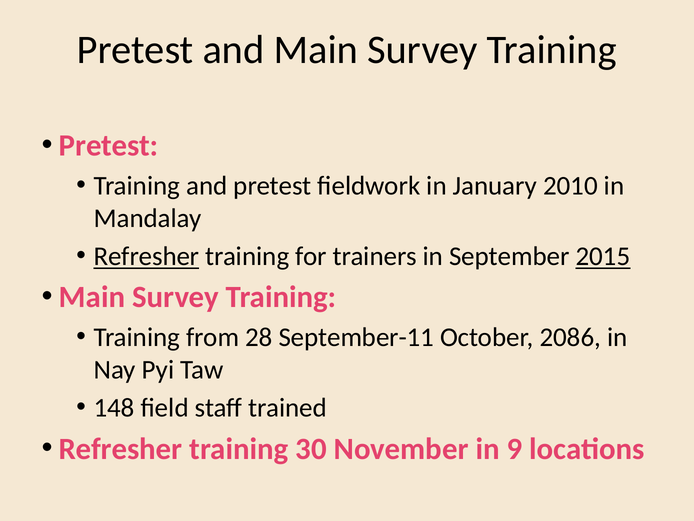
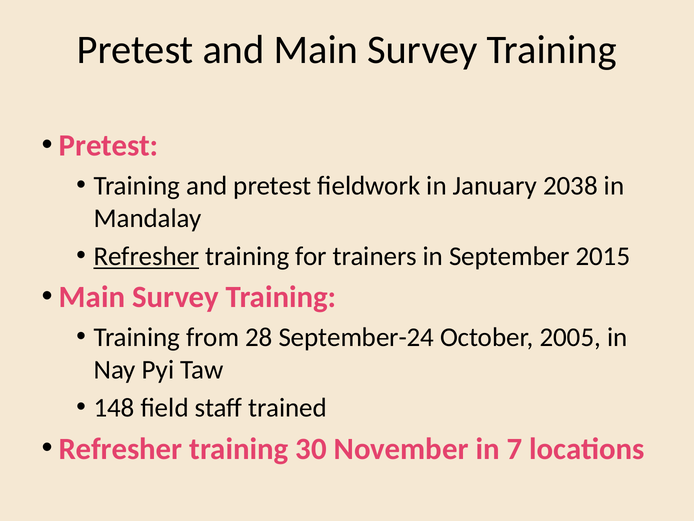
2010: 2010 -> 2038 (571, 186)
2015 underline: present -> none (603, 256)
September-11: September-11 -> September-24 (356, 337)
2086: 2086 -> 2005 (570, 337)
9: 9 -> 7 (514, 448)
